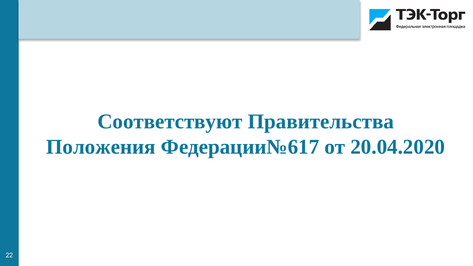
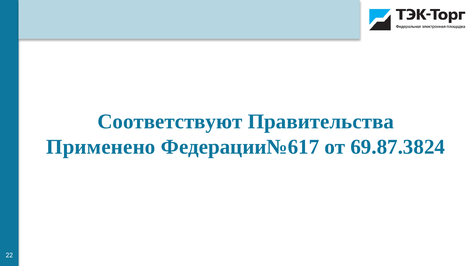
Положения: Положения -> Применено (101, 147)
20.04.2020: 20.04.2020 -> 69.87.3824 (398, 147)
